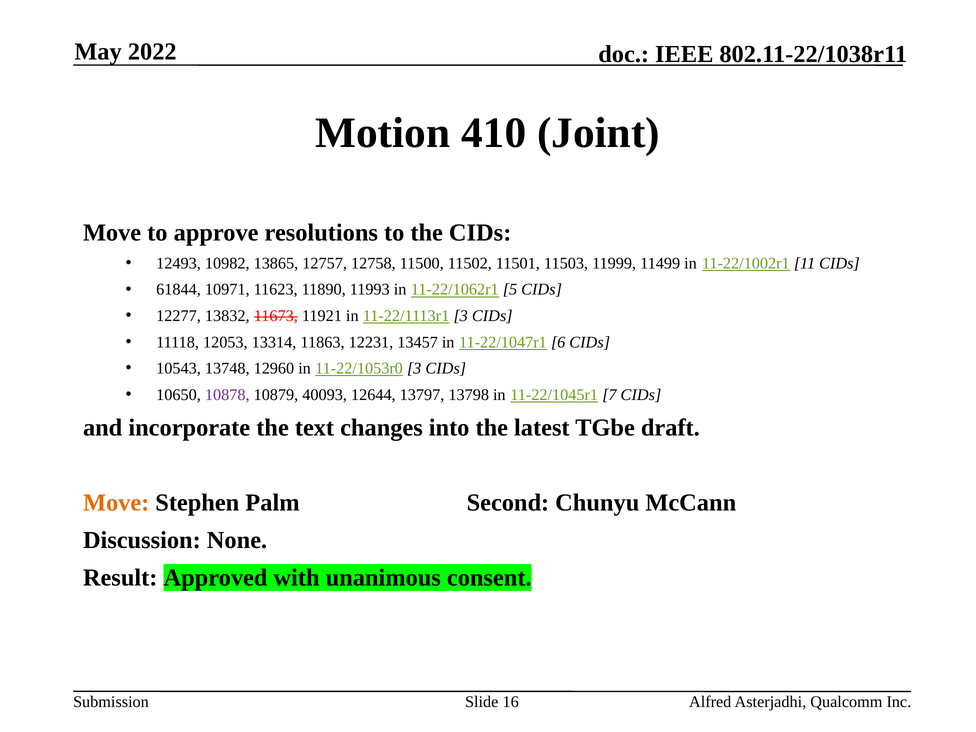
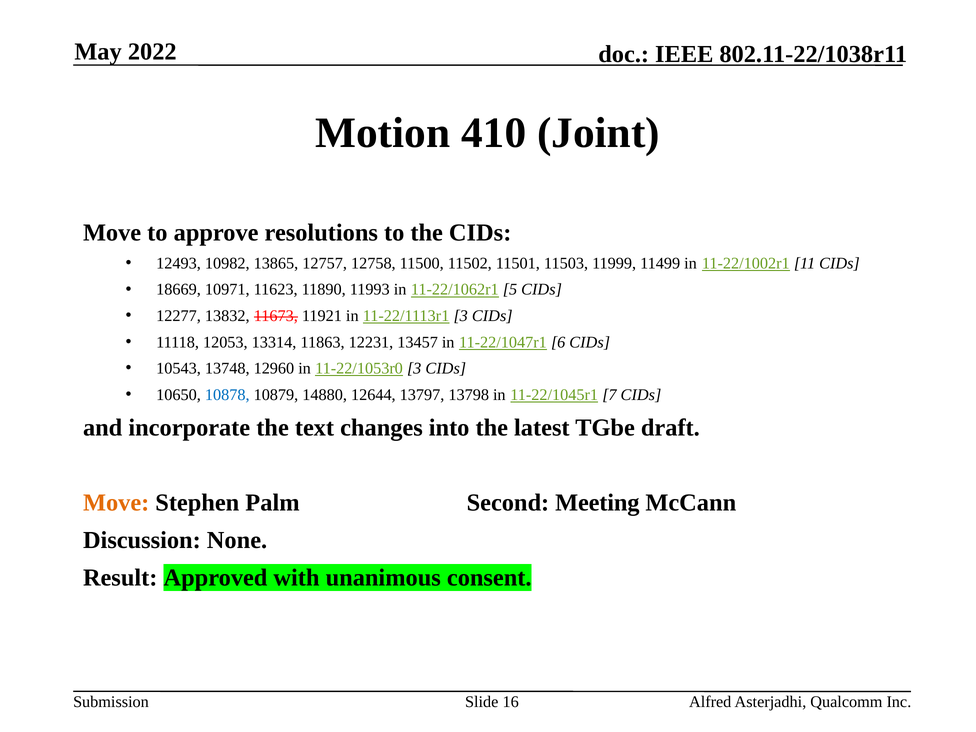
61844: 61844 -> 18669 (179, 290)
10878 colour: purple -> blue (227, 395)
40093: 40093 -> 14880 (325, 395)
Chunyu: Chunyu -> Meeting (597, 503)
